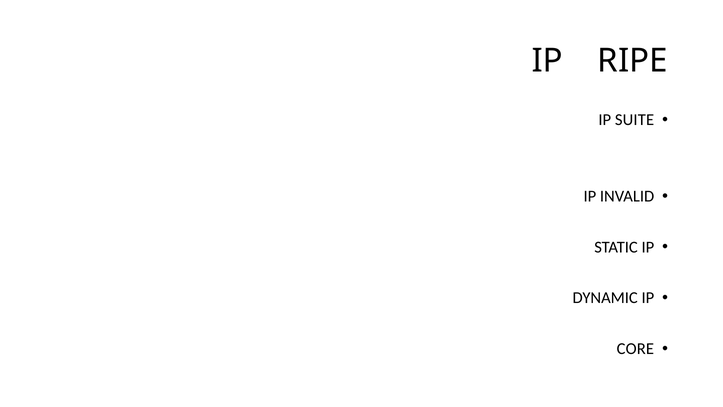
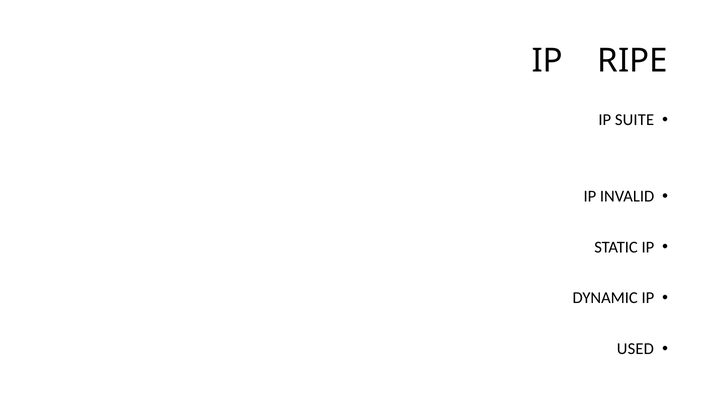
CORE: CORE -> USED (635, 349)
